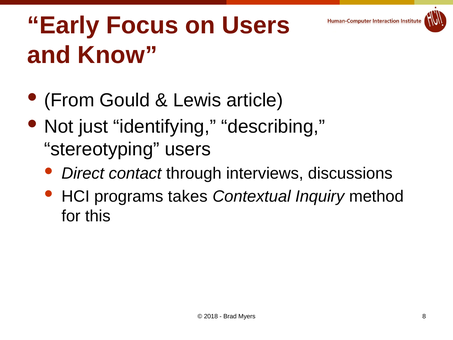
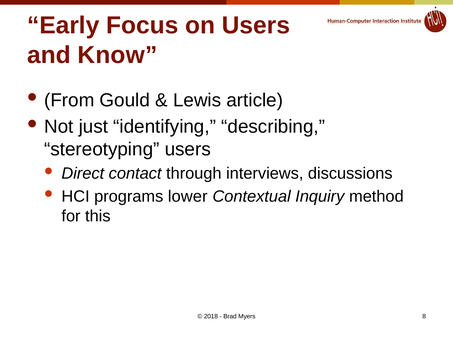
takes: takes -> lower (188, 196)
